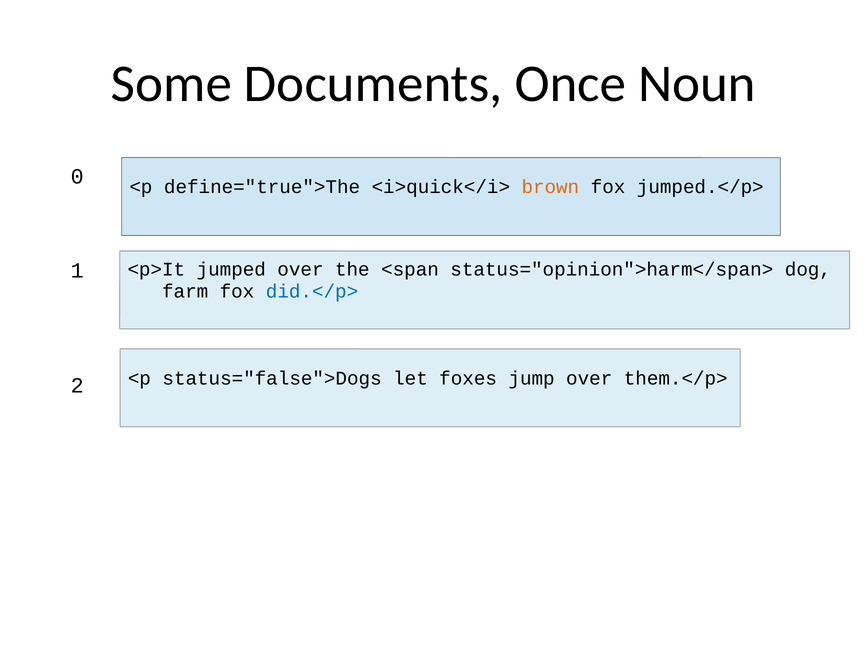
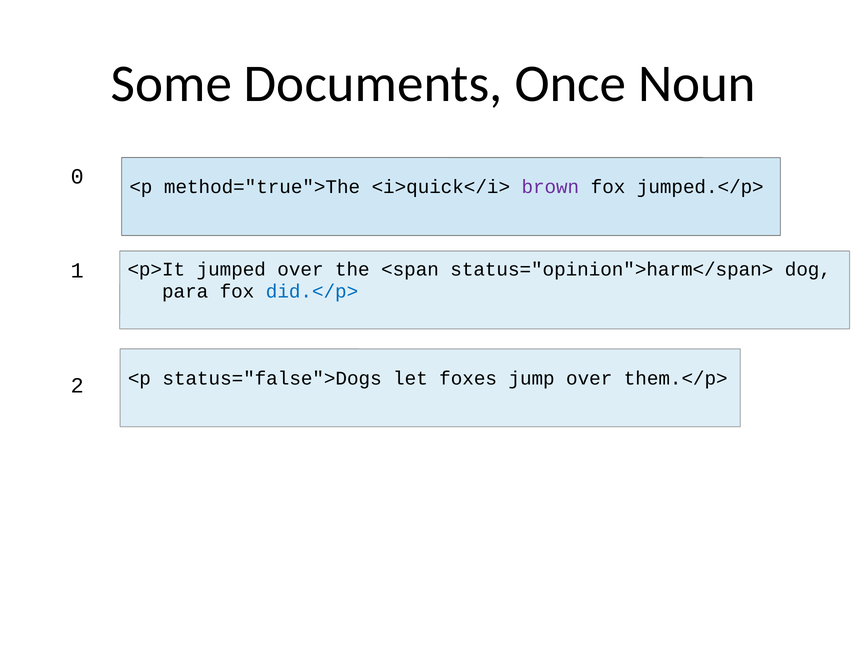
define="true">The: define="true">The -> method="true">The (262, 187)
brown colour: orange -> purple (550, 187)
farm: farm -> para (185, 291)
